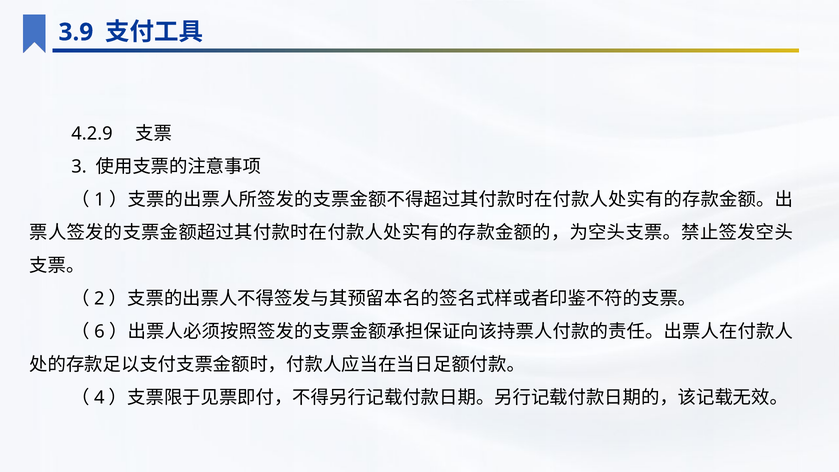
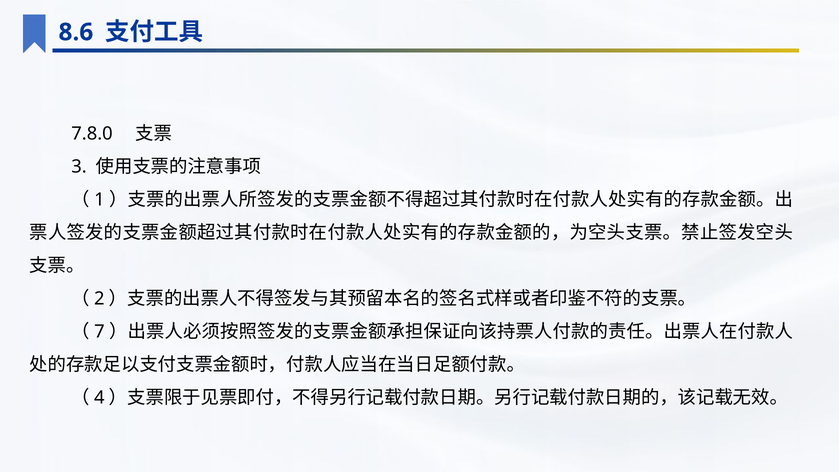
3.9: 3.9 -> 8.6 (76, 32)
4.2.9: 4.2.9 -> 7.8.0 (92, 134)
6: 6 -> 7 (99, 332)
